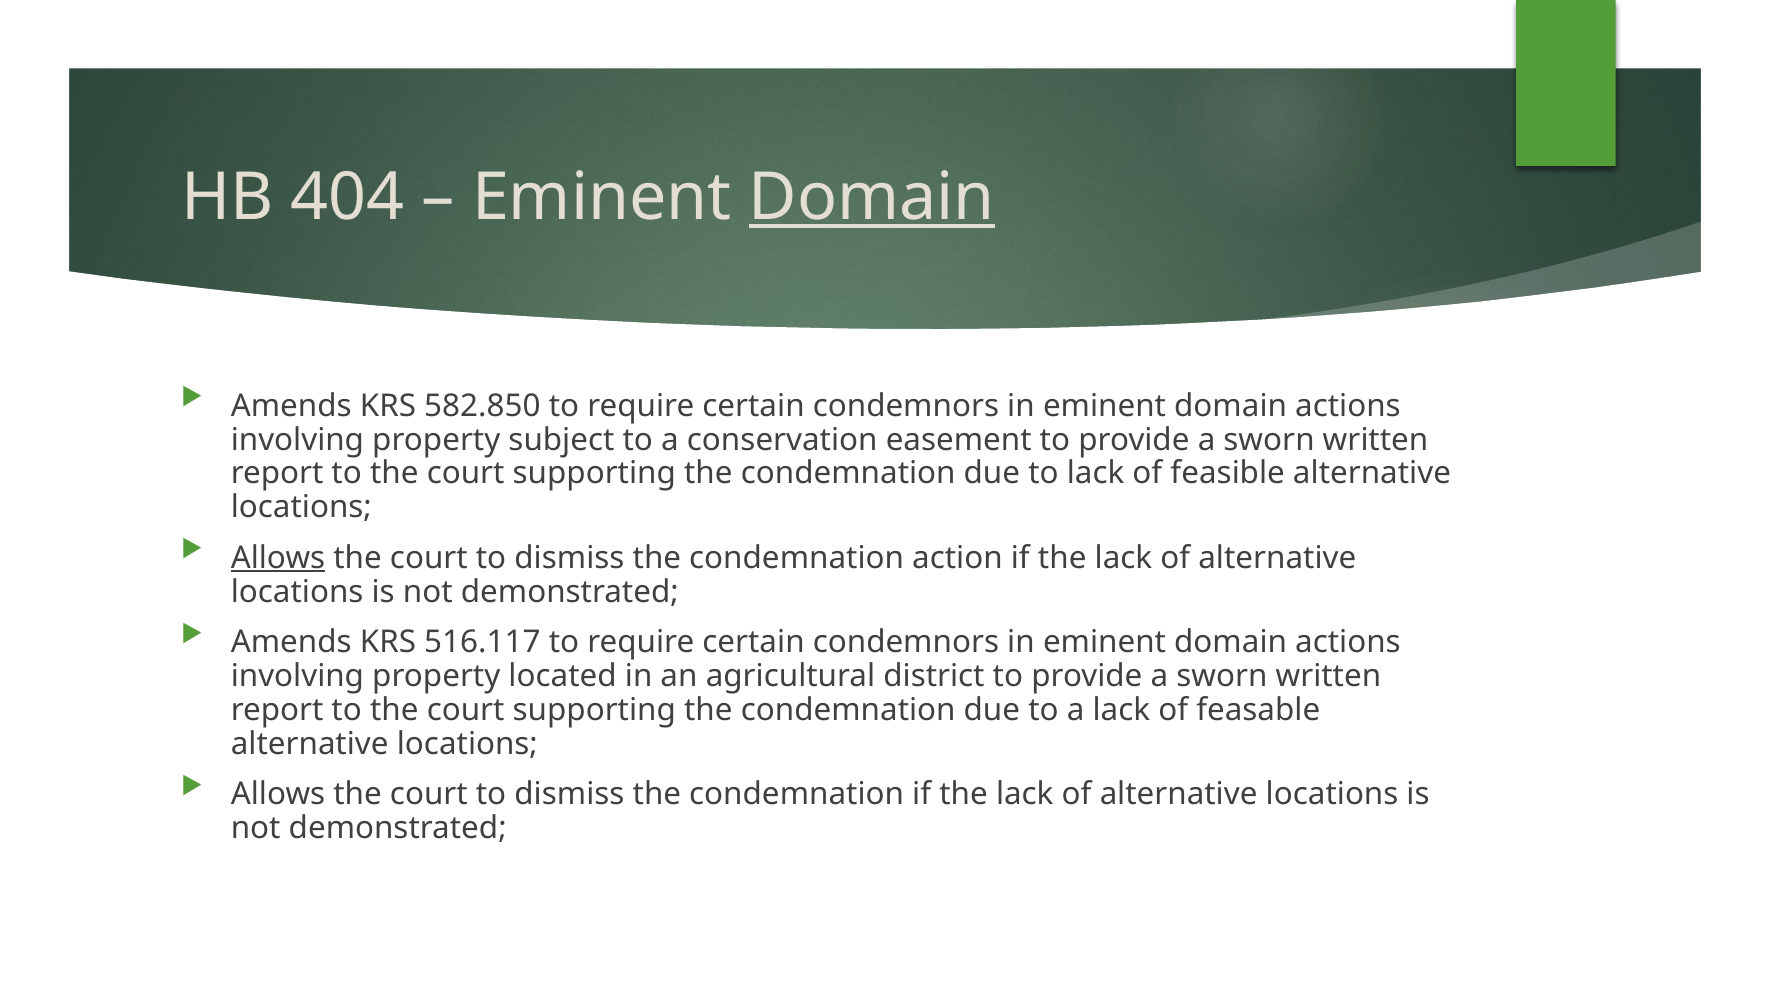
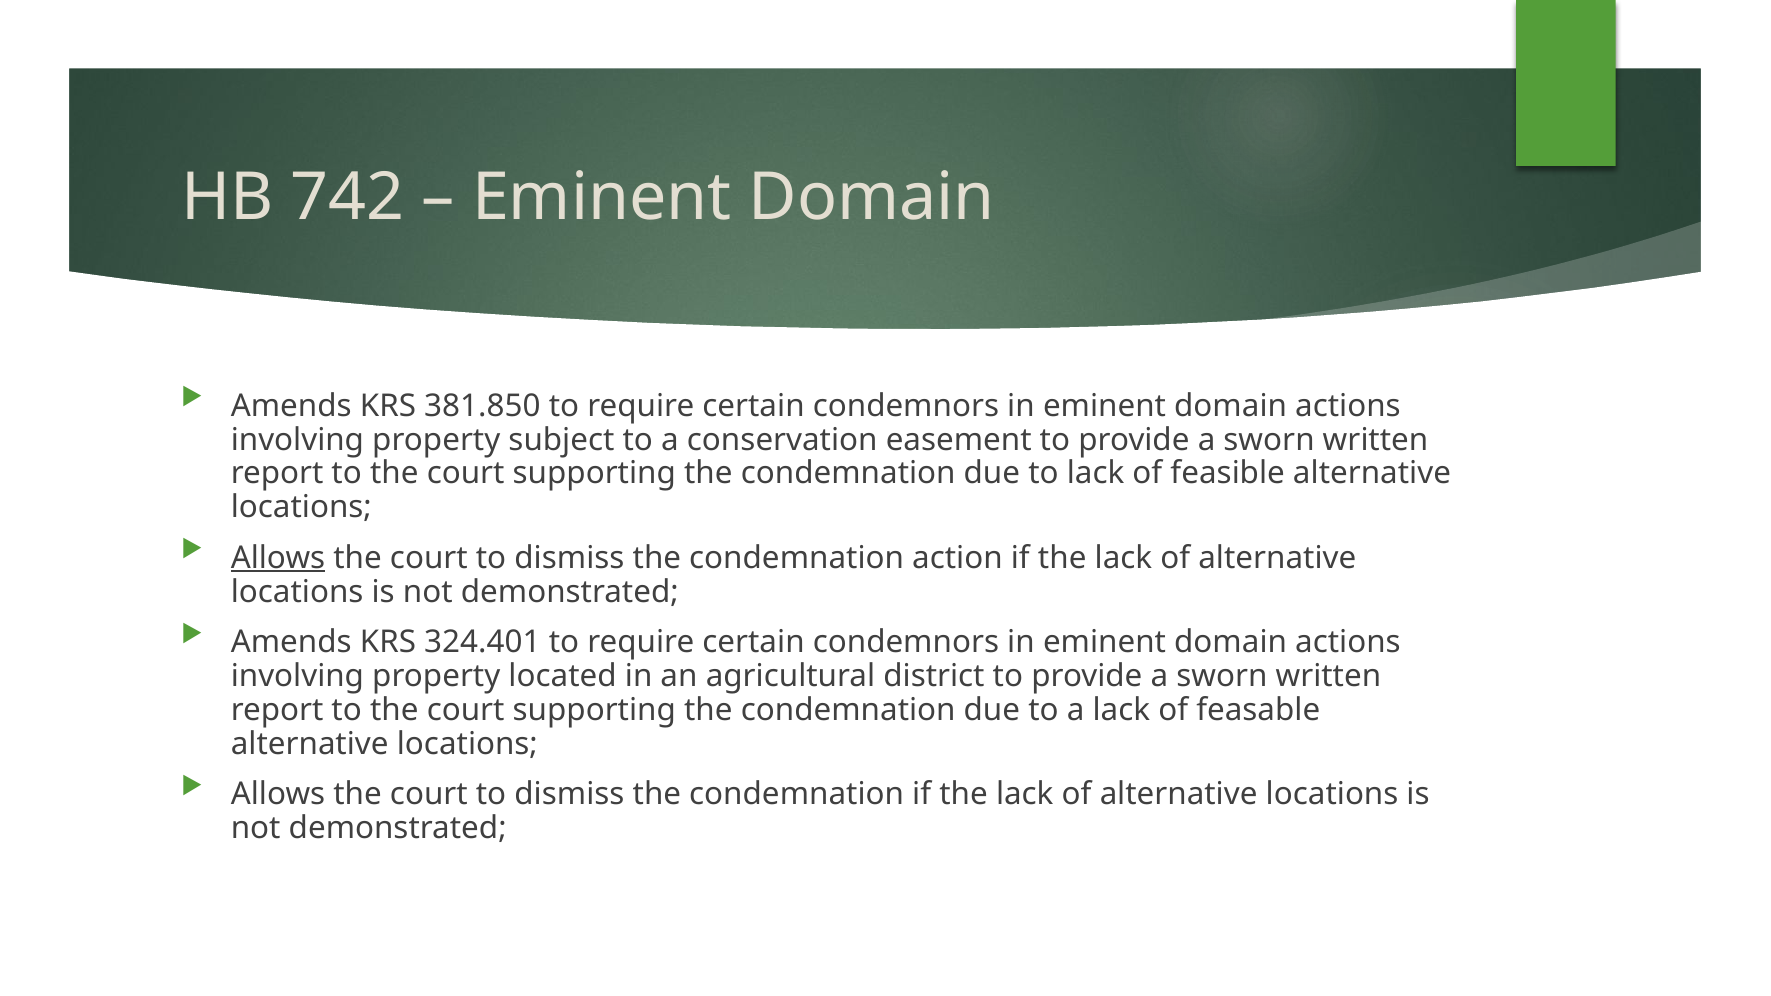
404: 404 -> 742 (348, 197)
Domain underline: present -> none (872, 197)
582.850: 582.850 -> 381.850 (482, 406)
516.117: 516.117 -> 324.401 (482, 642)
